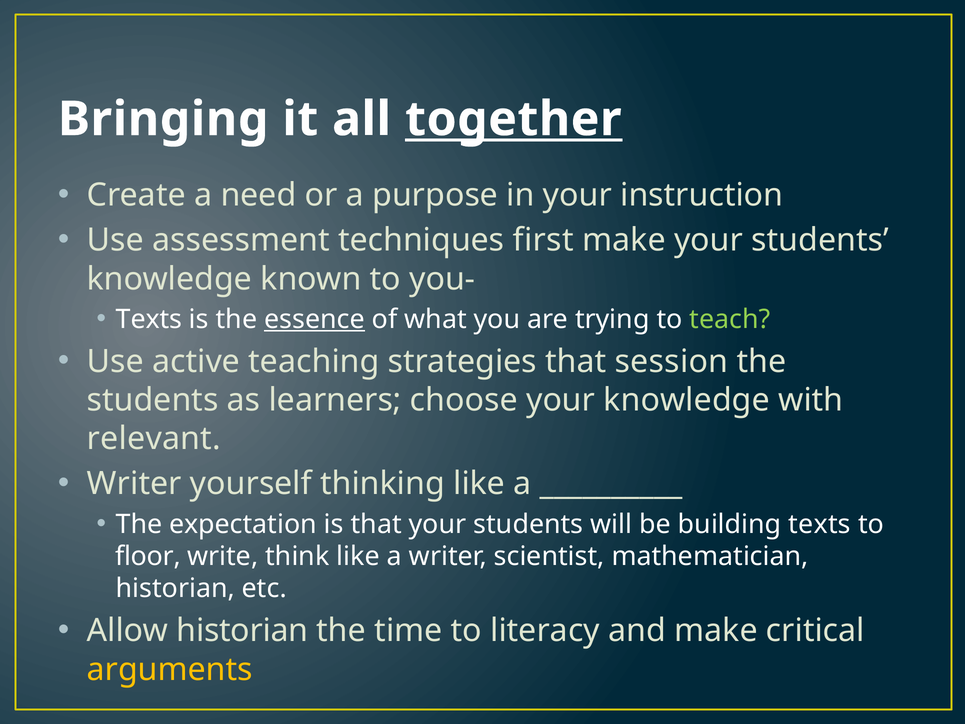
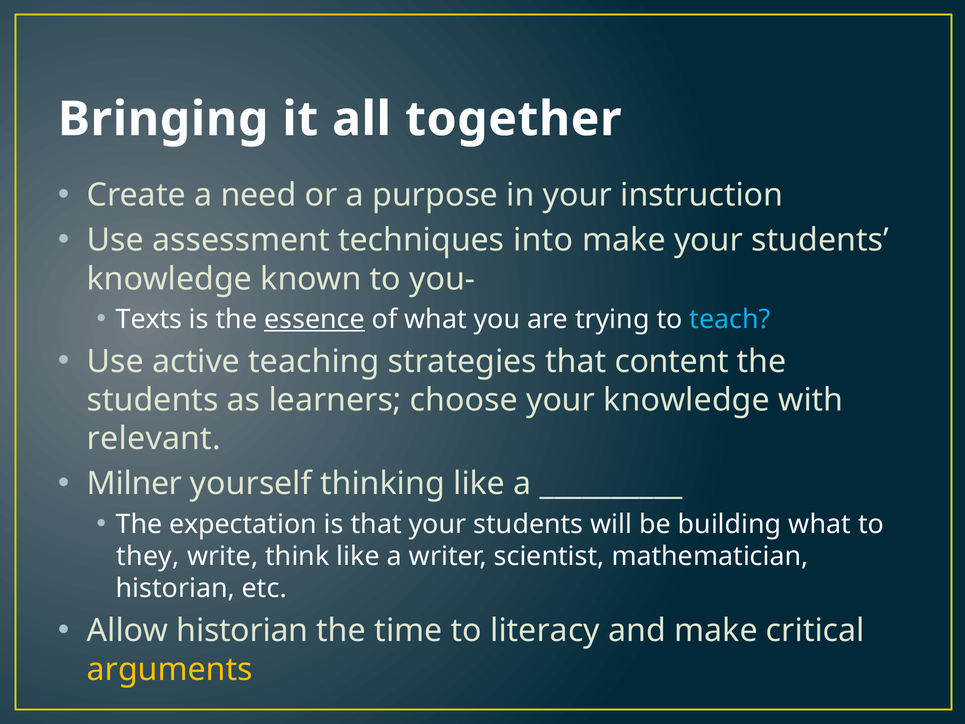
together underline: present -> none (513, 119)
first: first -> into (543, 240)
teach colour: light green -> light blue (730, 319)
session: session -> content (672, 361)
Writer: Writer -> Milner (134, 484)
building texts: texts -> what (820, 524)
floor: floor -> they (148, 556)
